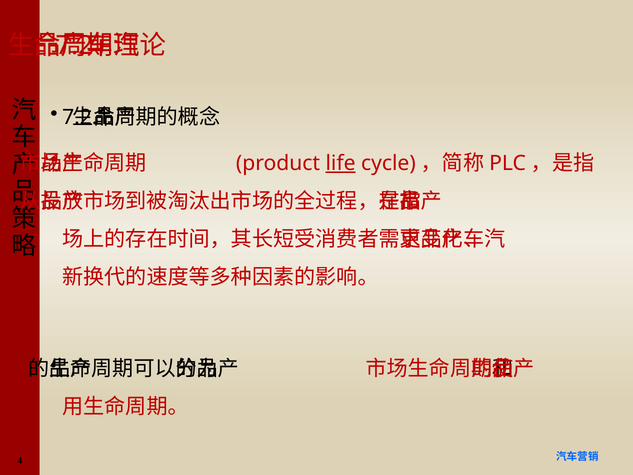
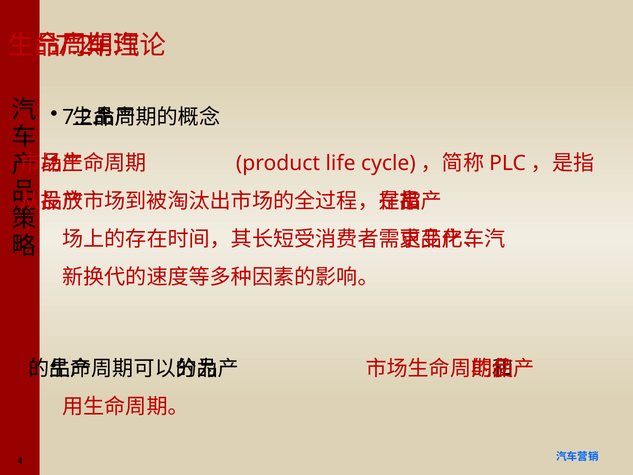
life underline: present -> none (341, 163)
